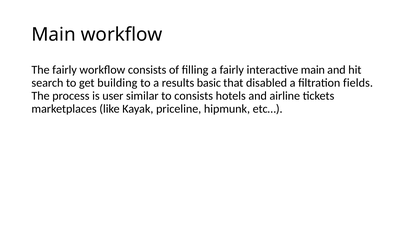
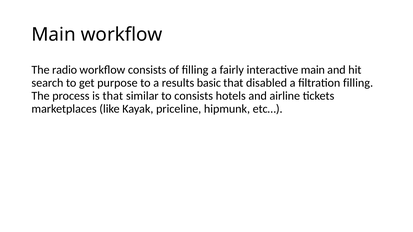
The fairly: fairly -> radio (65, 70)
building: building -> purpose (117, 83)
filtration fields: fields -> filling (358, 83)
is user: user -> that (113, 96)
